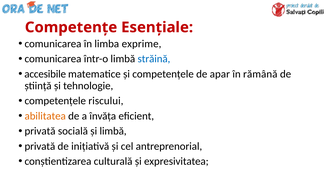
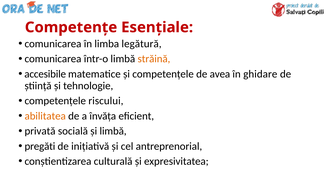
exprime: exprime -> legătură (142, 44)
străină colour: blue -> orange (154, 59)
apar: apar -> avea (220, 74)
rămână: rămână -> ghidare (260, 74)
privată: privată -> pregăti (40, 146)
